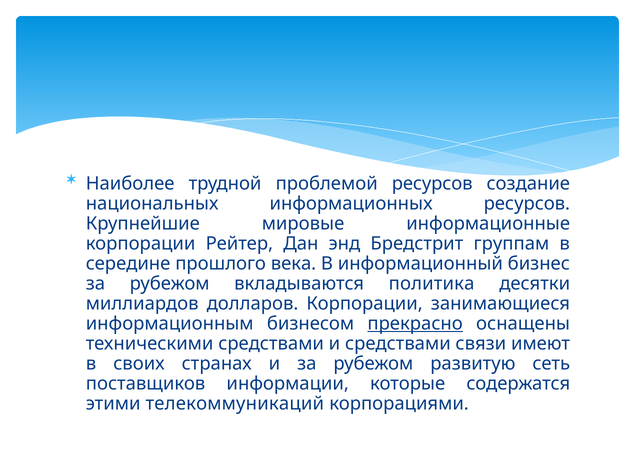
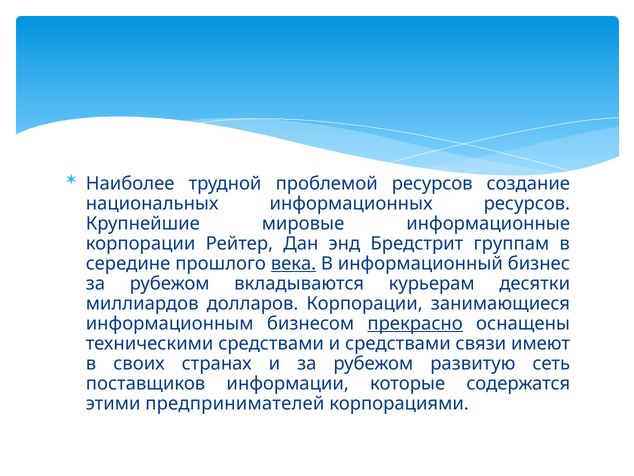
века underline: none -> present (294, 263)
политика: политика -> курьерам (432, 283)
телекоммуникаций: телекоммуникаций -> предпринимателей (235, 403)
